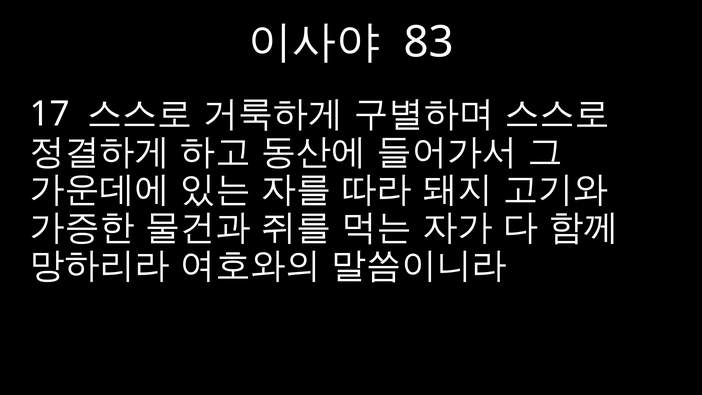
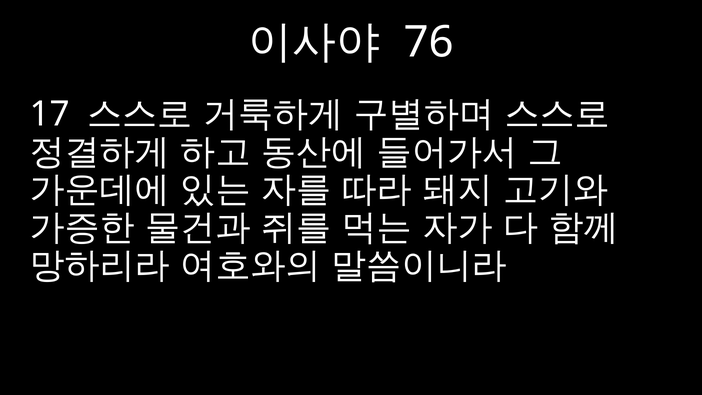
83: 83 -> 76 (429, 42)
